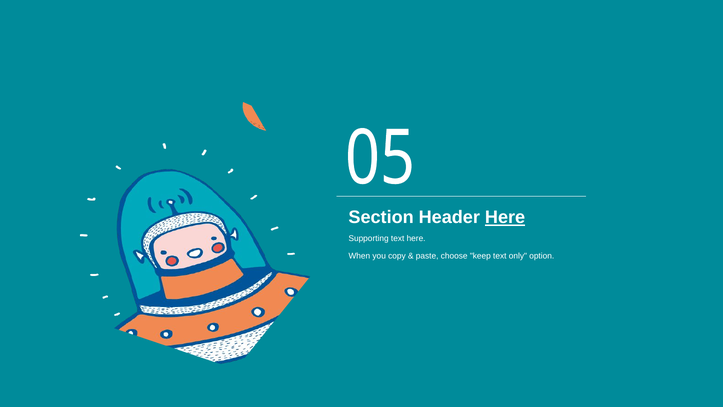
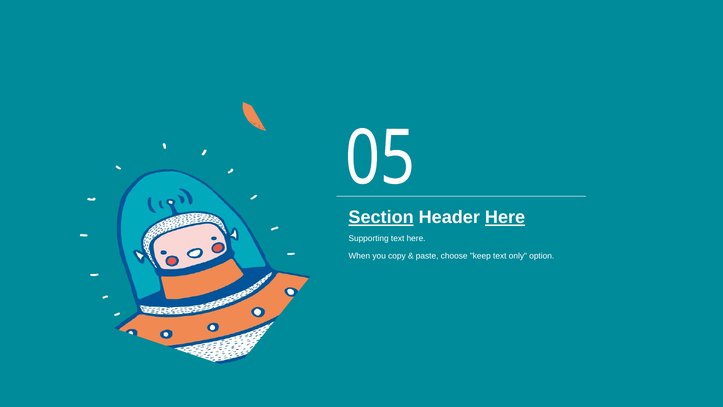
Section underline: none -> present (381, 217)
